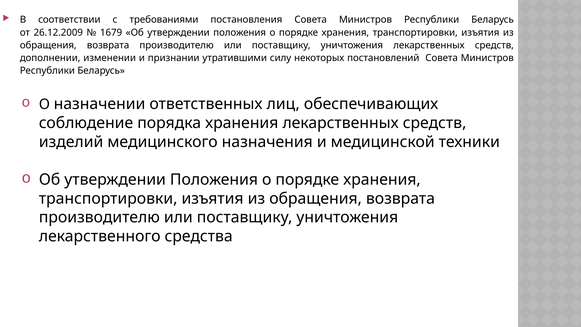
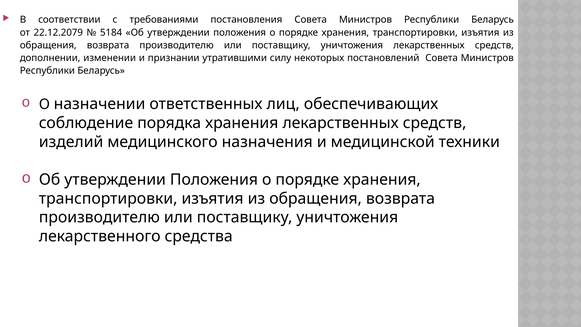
26.12.2009: 26.12.2009 -> 22.12.2079 (58, 33)
1679: 1679 -> 5184 (111, 33)
